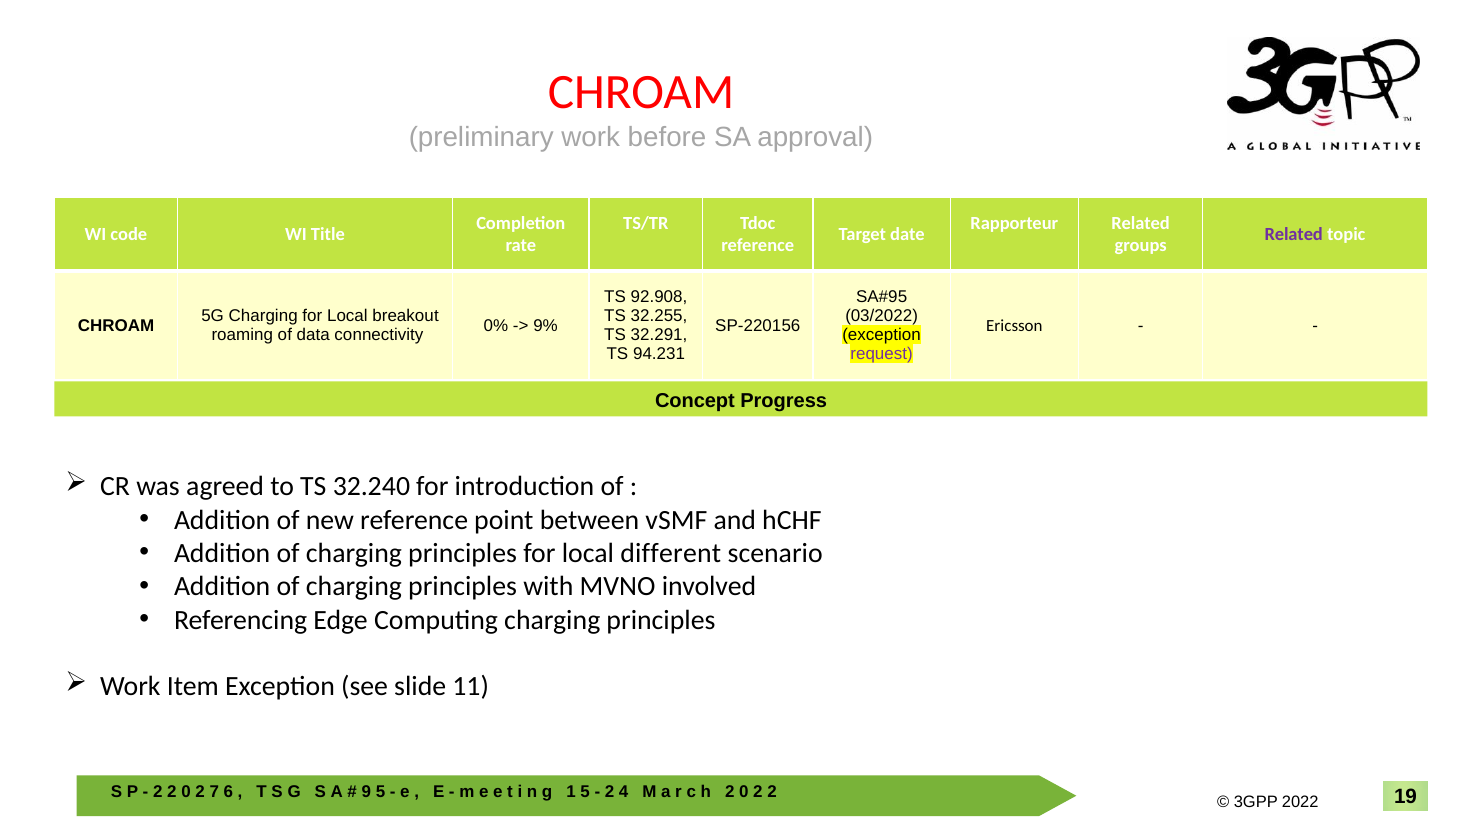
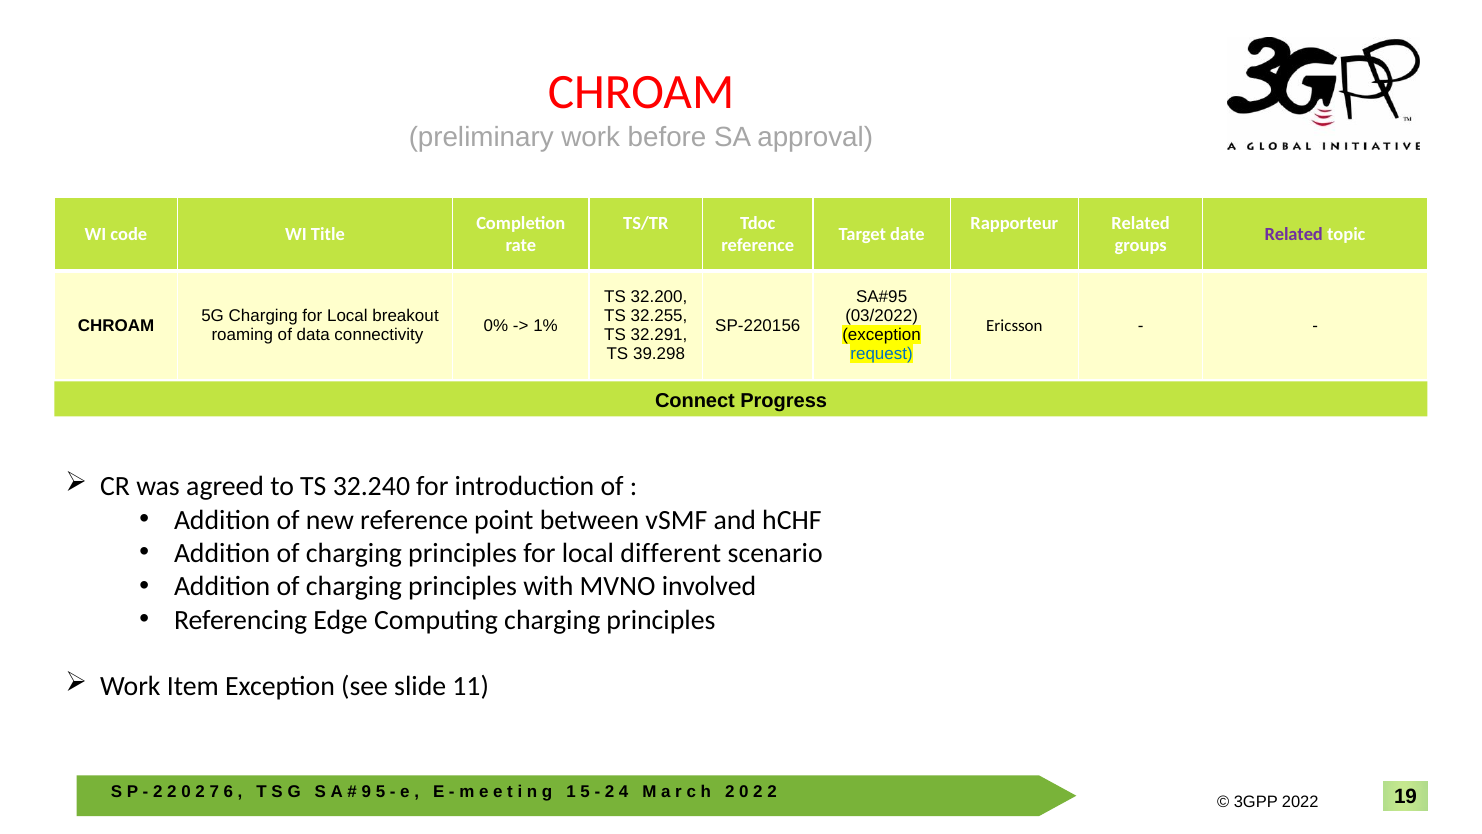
92.908: 92.908 -> 32.200 (659, 297)
9%: 9% -> 1% (546, 326)
94.231: 94.231 -> 39.298 (659, 354)
request colour: purple -> blue (882, 354)
Concept: Concept -> Connect (695, 400)
